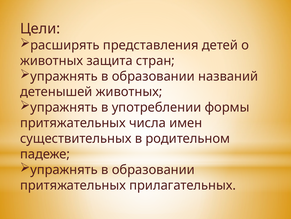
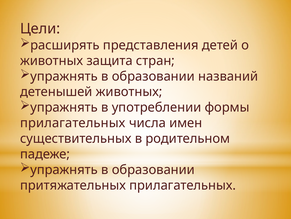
притяжательных: притяжательных -> прилагательных (73, 123)
